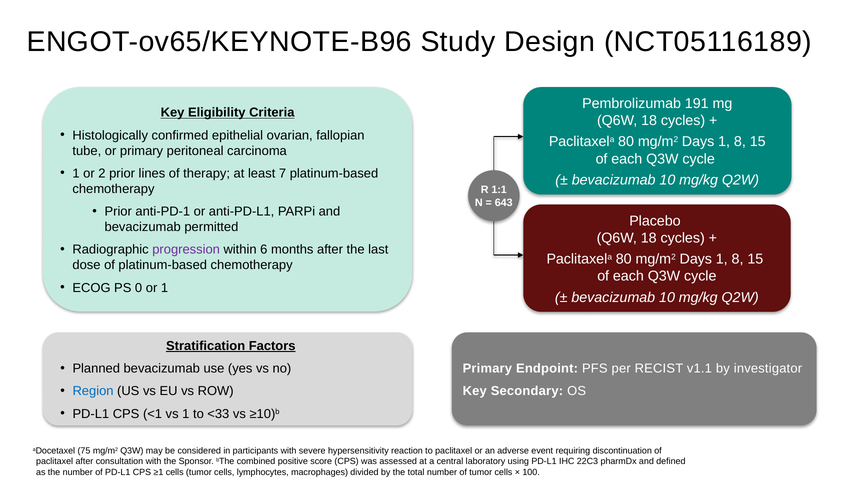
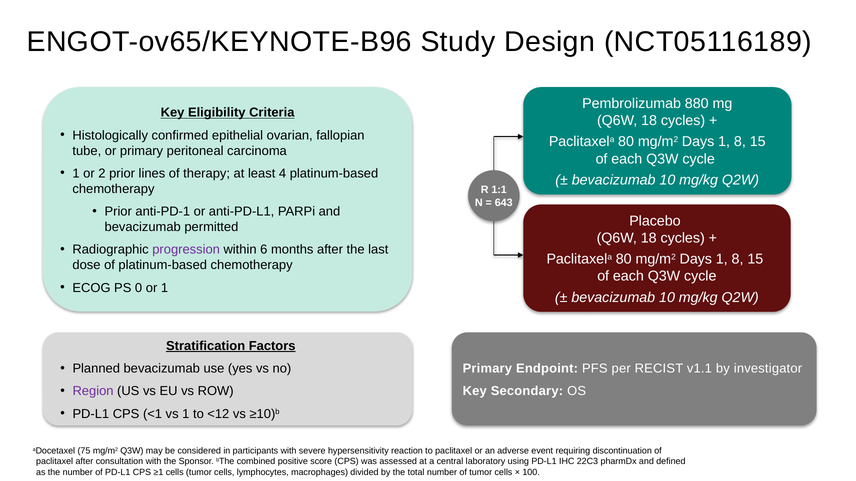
191: 191 -> 880 (697, 104)
7: 7 -> 4 (283, 174)
Region colour: blue -> purple (93, 392)
<33: <33 -> <12 (218, 414)
